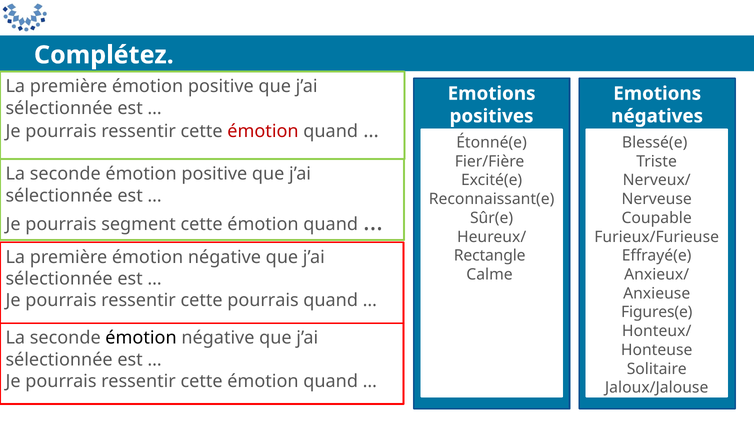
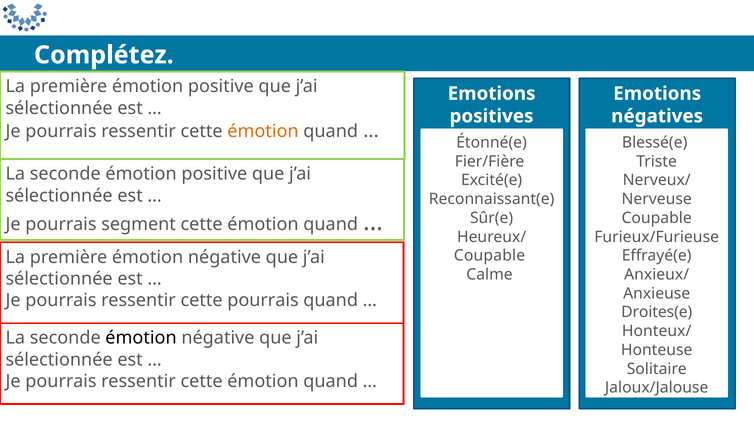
émotion colour: red -> orange (263, 131)
Rectangle: Rectangle -> Coupable (490, 256)
Figures(e: Figures(e -> Droites(e (657, 312)
